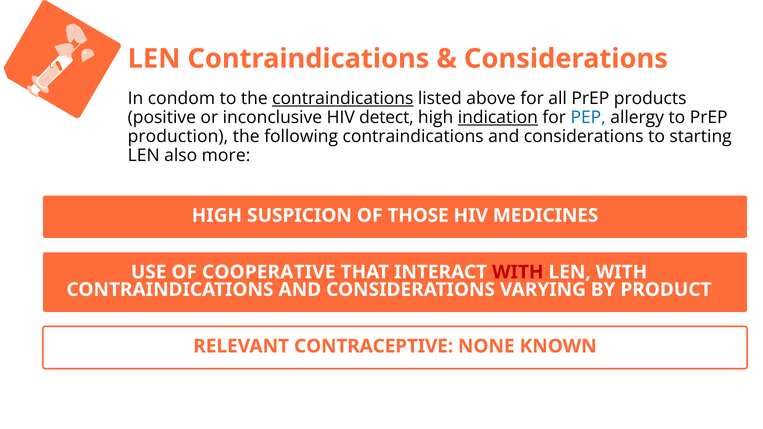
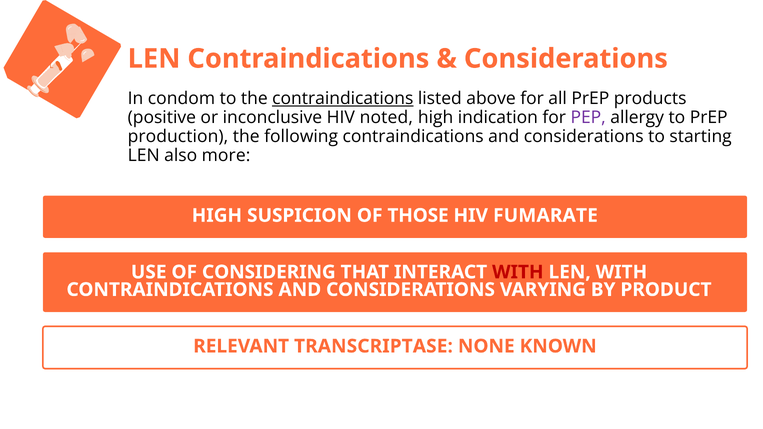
detect: detect -> noted (386, 118)
indication underline: present -> none (498, 118)
PEP colour: blue -> purple (588, 118)
MEDICINES: MEDICINES -> FUMARATE (545, 216)
COOPERATIVE: COOPERATIVE -> CONSIDERING (269, 272)
CONTRACEPTIVE: CONTRACEPTIVE -> TRANSCRIPTASE (373, 346)
